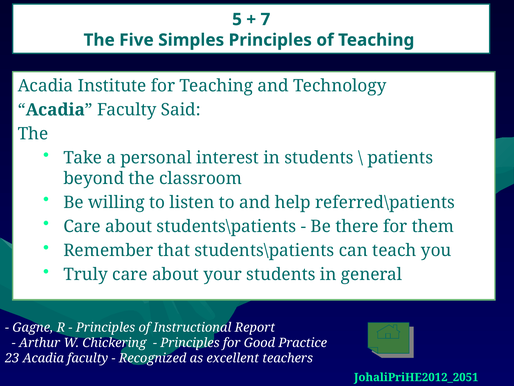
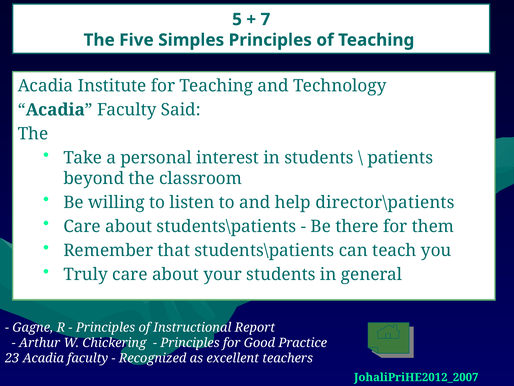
referred\patients: referred\patients -> director\patients (385, 202)
JohaliPriHE2012_2051: JohaliPriHE2012_2051 -> JohaliPriHE2012_2007 (416, 377)
